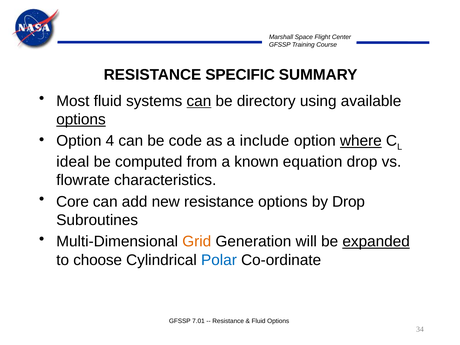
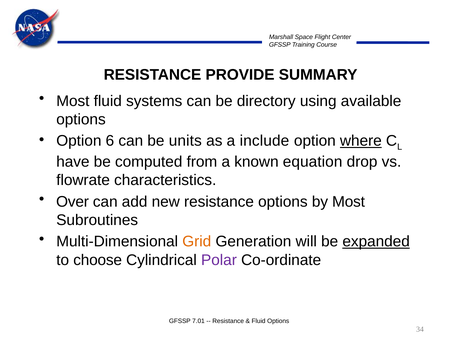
SPECIFIC: SPECIFIC -> PROVIDE (240, 75)
can underline: present -> none (199, 101)
options underline: present -> none (81, 119)
4: 4 -> 6 (110, 141)
code: code -> units (185, 141)
ideal: ideal -> have (73, 162)
Core: Core -> Over (73, 202)
by Drop: Drop -> Most (349, 202)
Polar colour: blue -> purple (219, 260)
